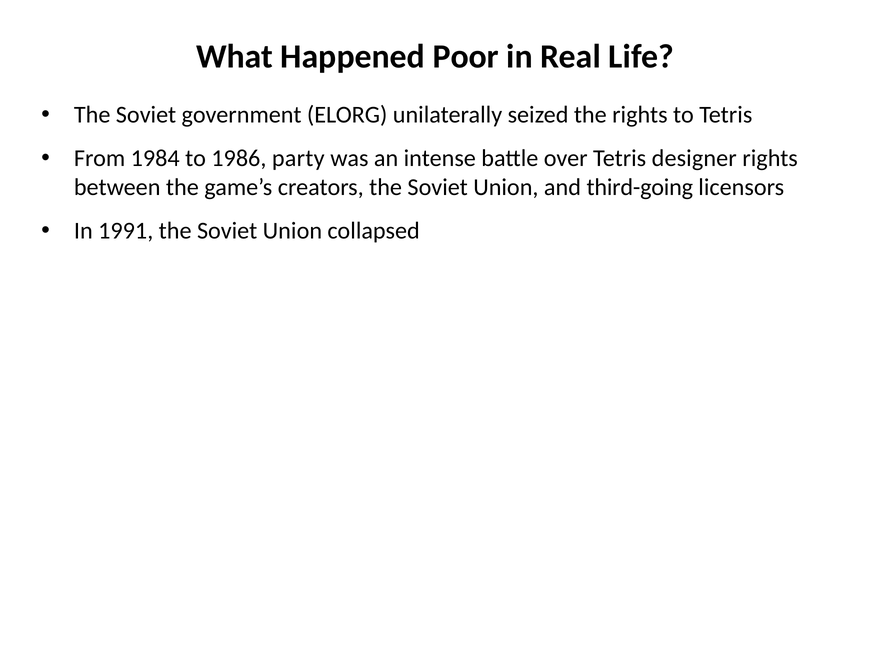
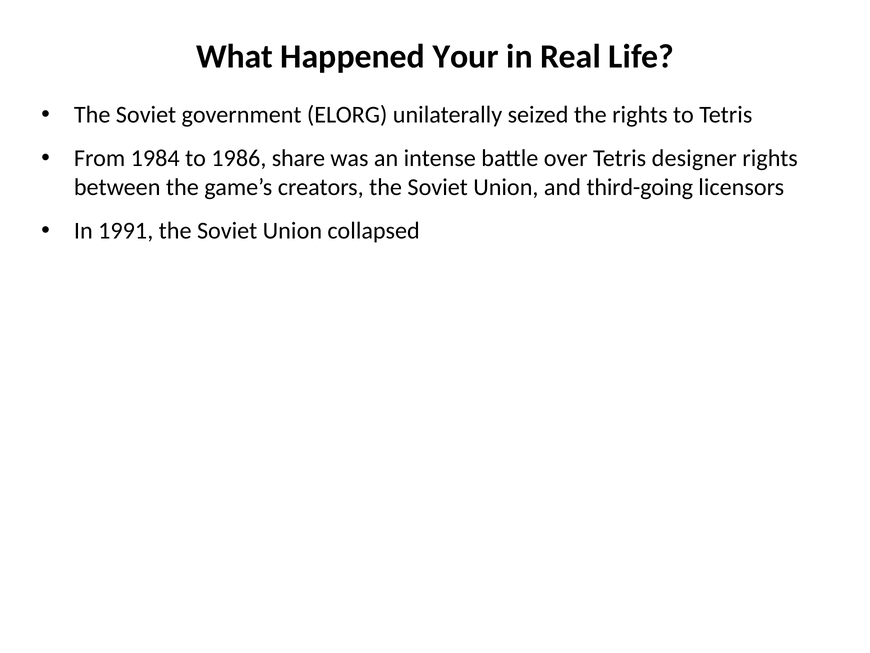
Poor: Poor -> Your (466, 57)
party: party -> share (298, 158)
